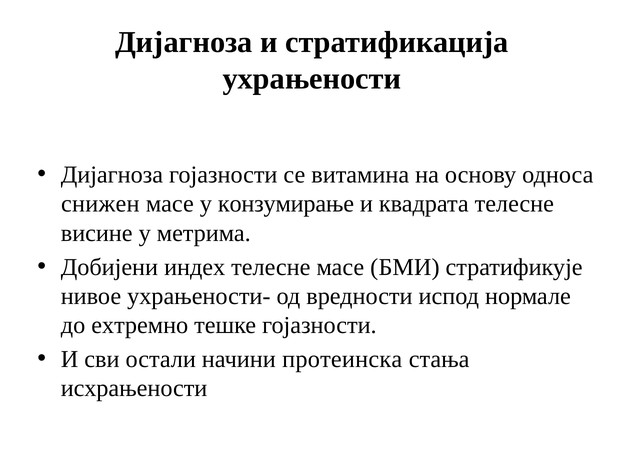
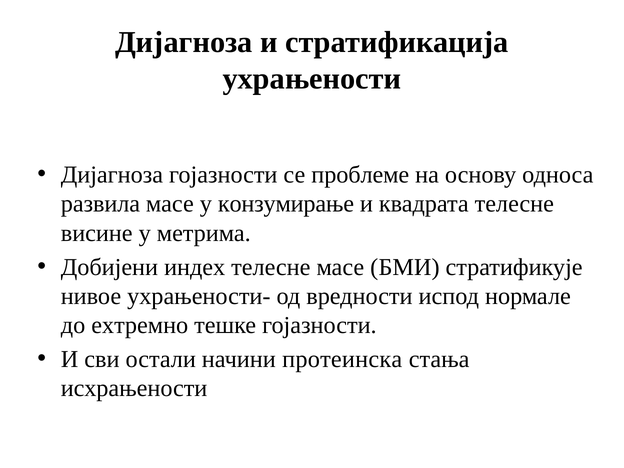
витамина: витамина -> проблеме (360, 175)
снижен: снижен -> развила (100, 204)
